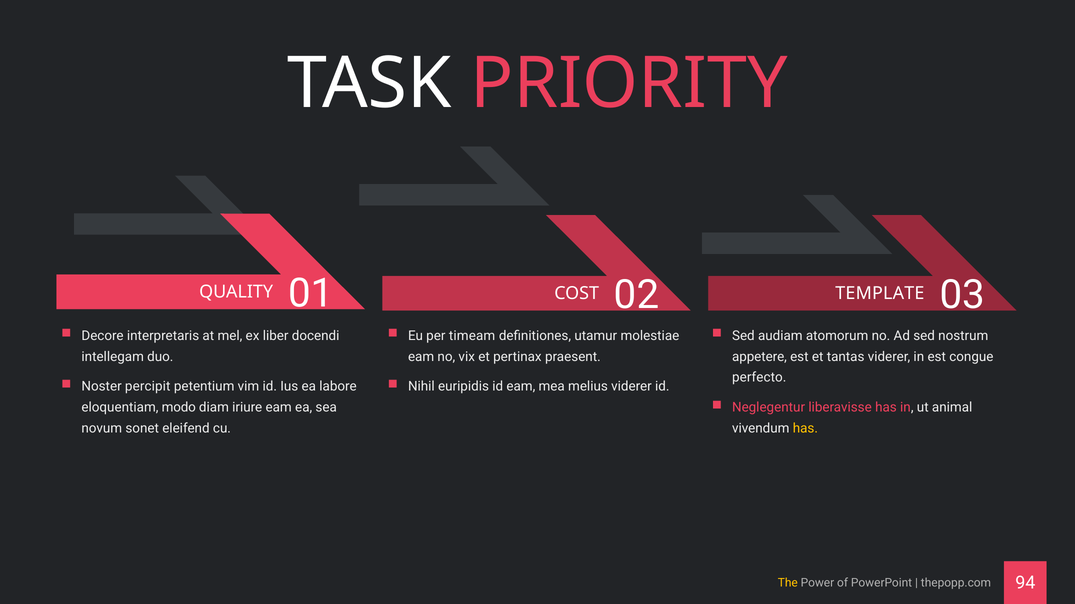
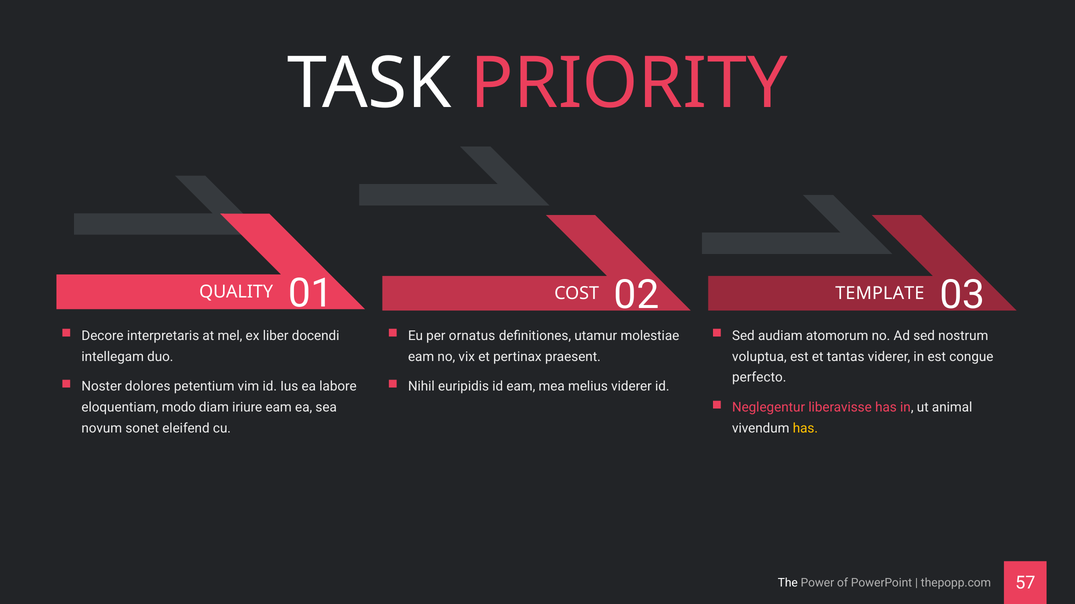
timeam: timeam -> ornatus (472, 336)
appetere: appetere -> voluptua (759, 357)
percipit: percipit -> dolores (148, 387)
The colour: yellow -> white (788, 583)
94: 94 -> 57 (1025, 584)
